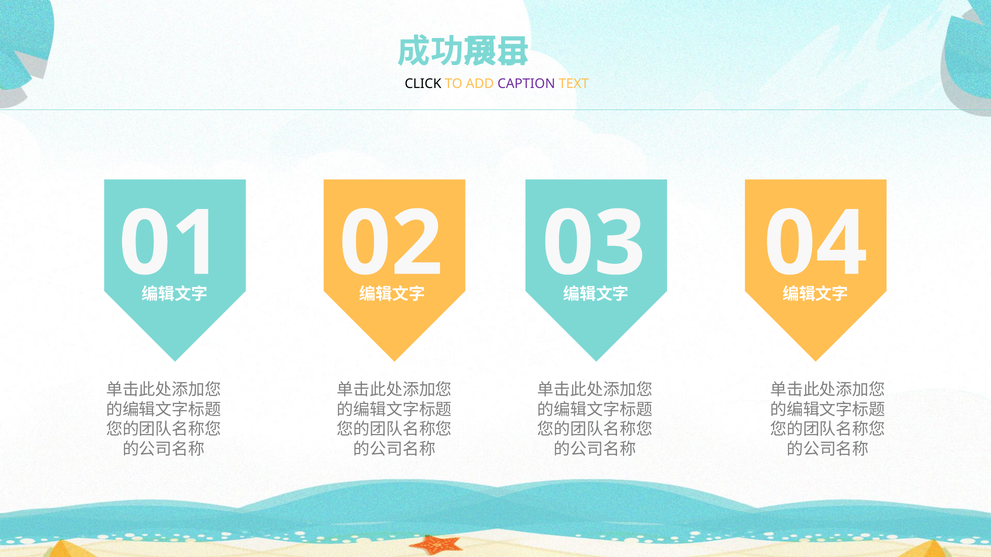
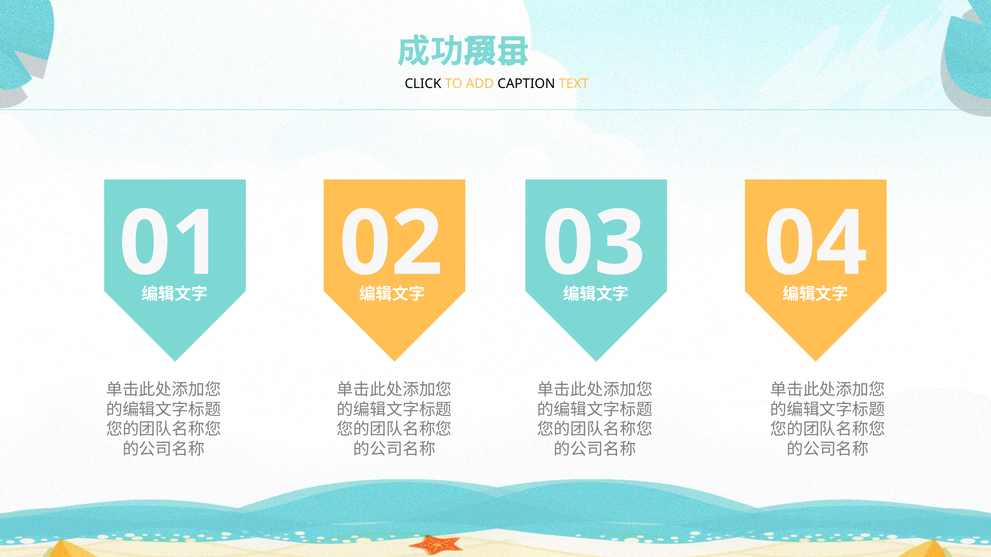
CAPTION colour: purple -> black (526, 84)
